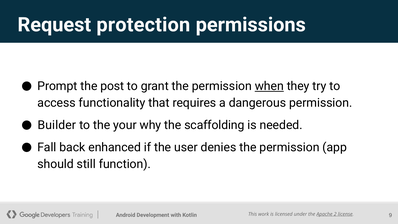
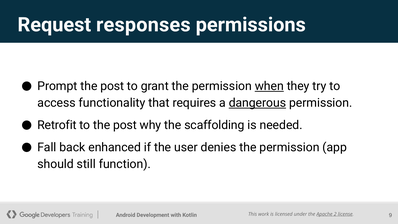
protection: protection -> responses (143, 25)
dangerous underline: none -> present (257, 103)
Builder: Builder -> Retrofit (57, 125)
to the your: your -> post (125, 125)
